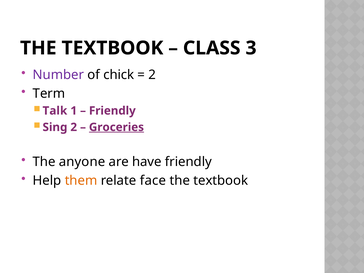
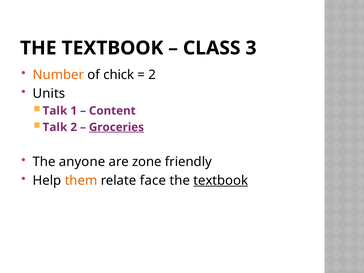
Number colour: purple -> orange (58, 75)
Term: Term -> Units (49, 93)
Friendly: Friendly -> Content (112, 111)
Sing: Sing -> Talk (55, 127)
have: have -> zone (147, 162)
textbook underline: none -> present (221, 180)
